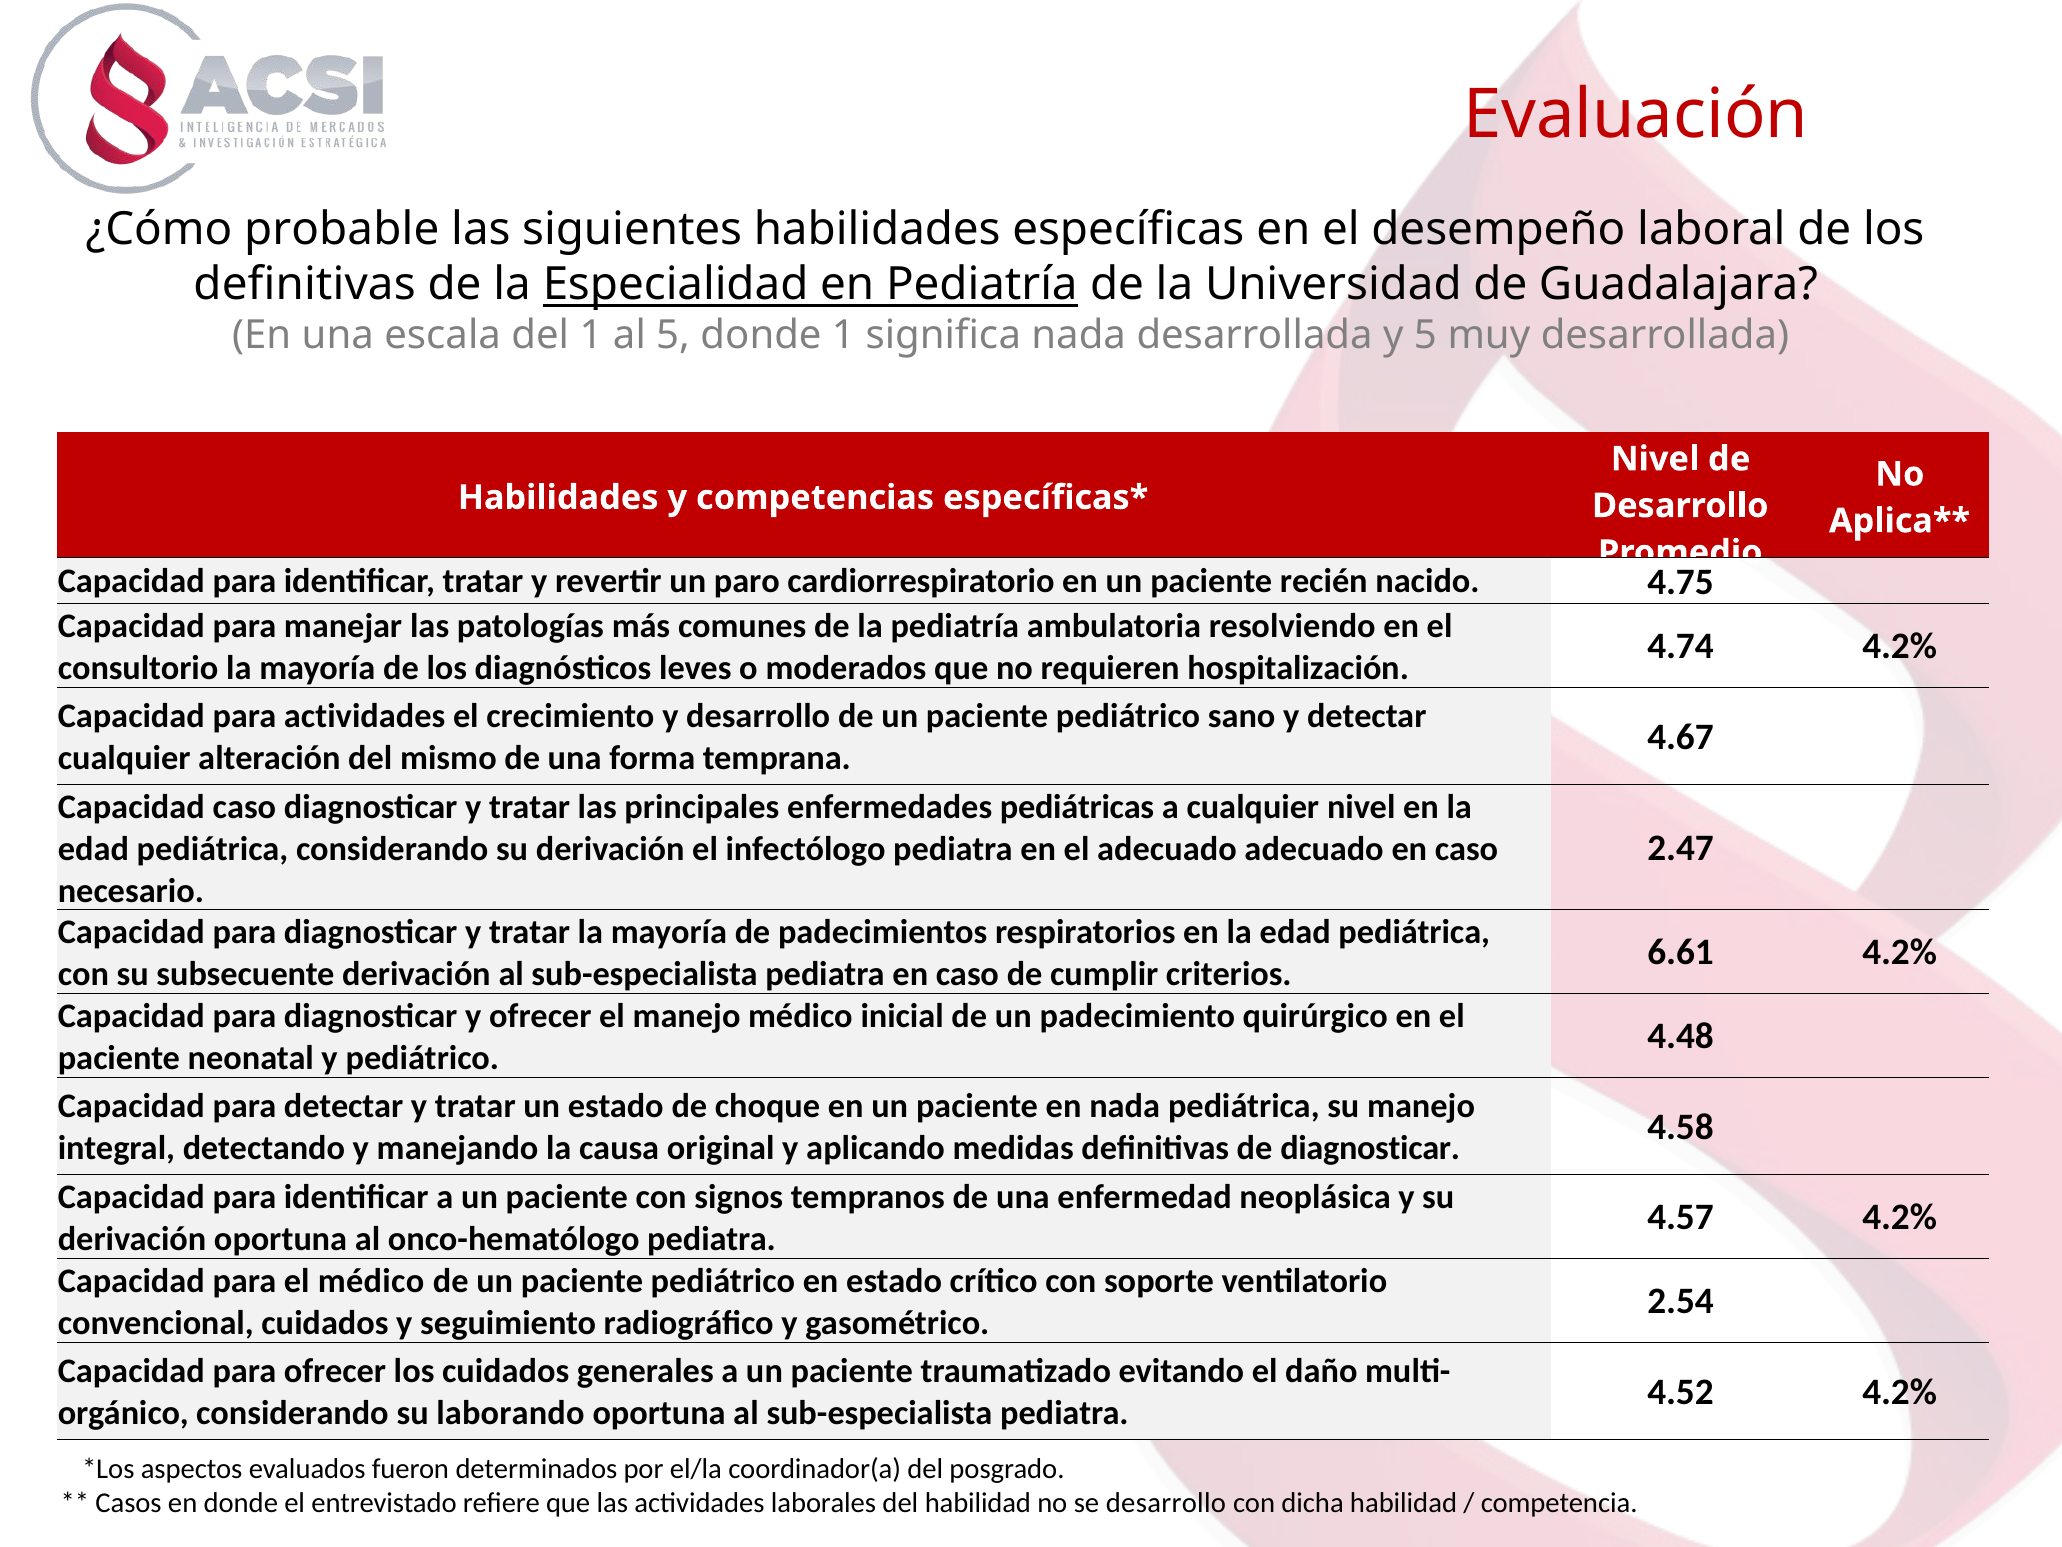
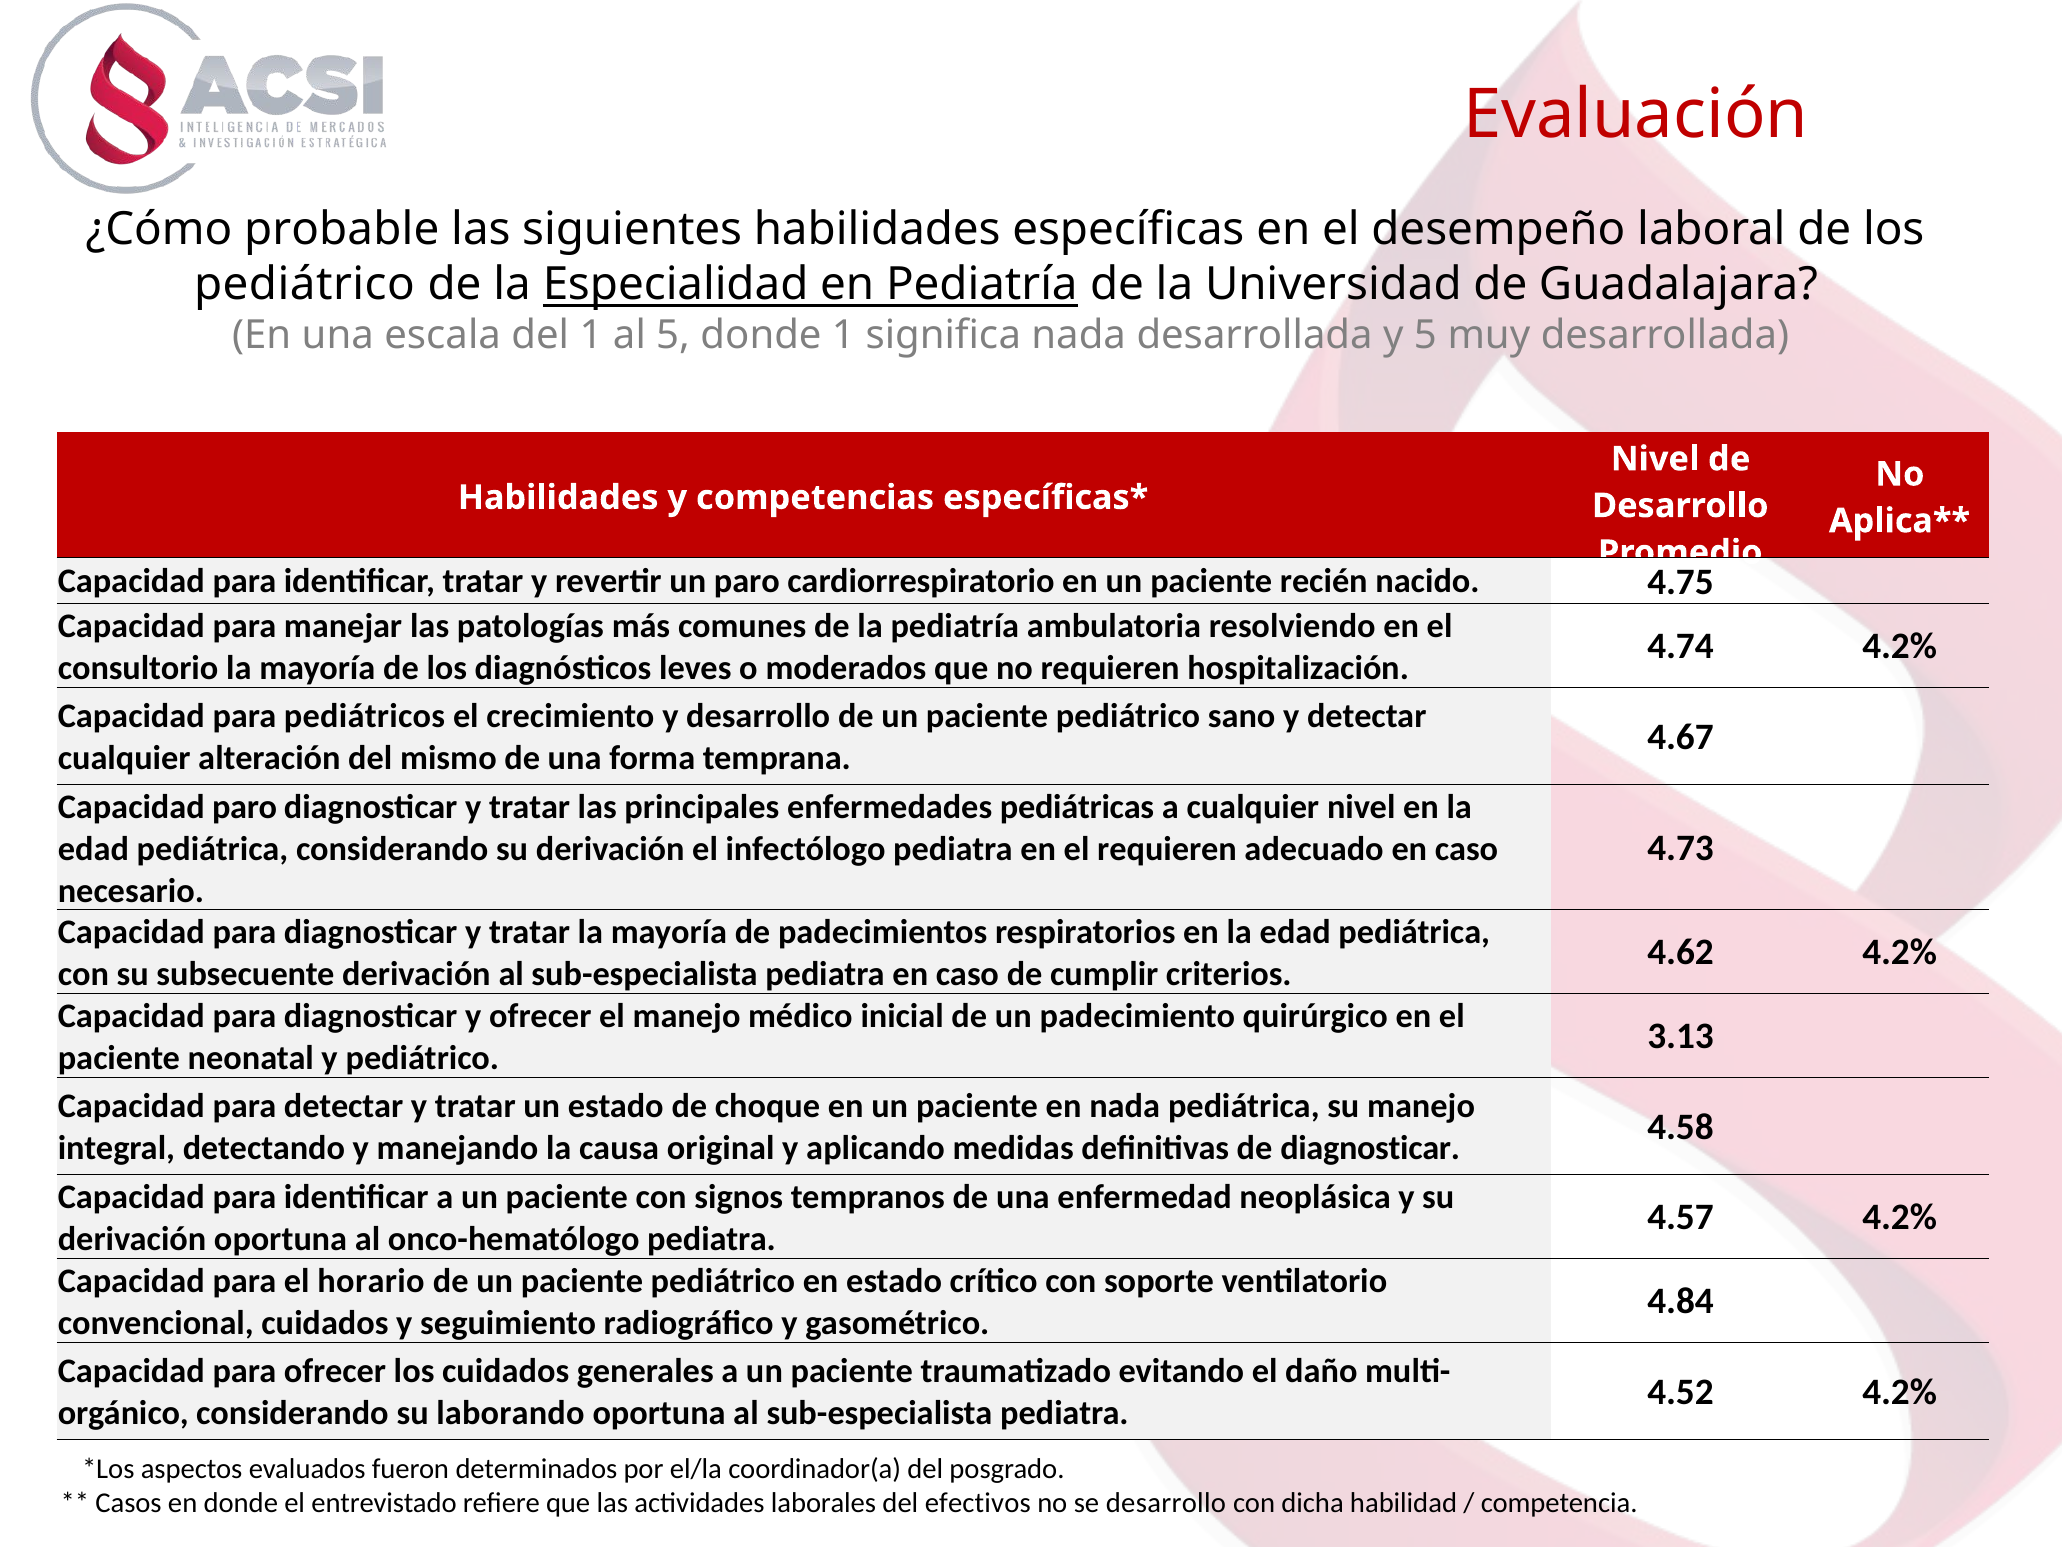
definitivas: definitivas -> pediátrico (304, 284)
para actividades: actividades -> pediátricos (365, 716)
Capacidad caso: caso -> paro (245, 807)
2.47: 2.47 -> 4.73 (1681, 848)
el adecuado: adecuado -> requieren (1167, 849)
6.61: 6.61 -> 4.62 (1681, 952)
4.48: 4.48 -> 3.13 (1681, 1036)
el médico: médico -> horario (371, 1281)
2.54: 2.54 -> 4.84 (1681, 1301)
del habilidad: habilidad -> efectivos (978, 1503)
